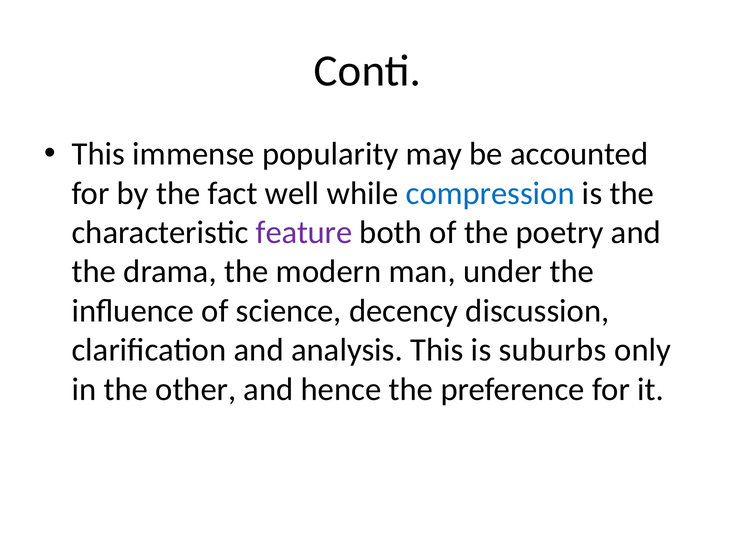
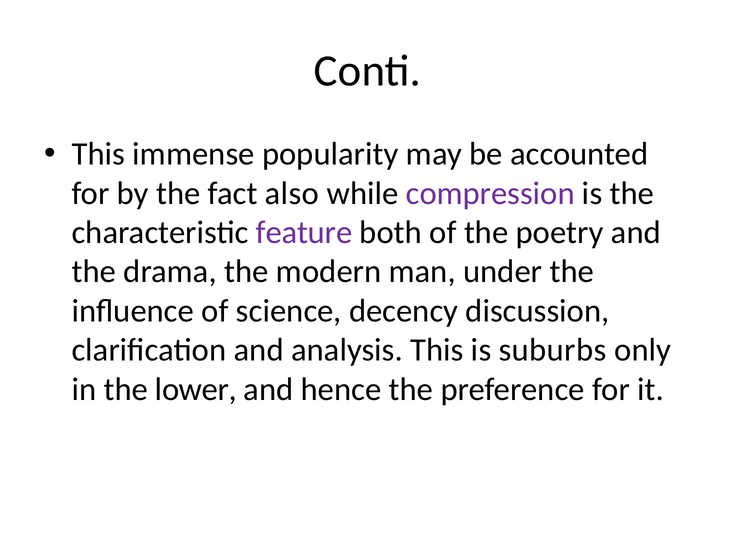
well: well -> also (292, 193)
compression colour: blue -> purple (490, 193)
other: other -> lower (196, 389)
